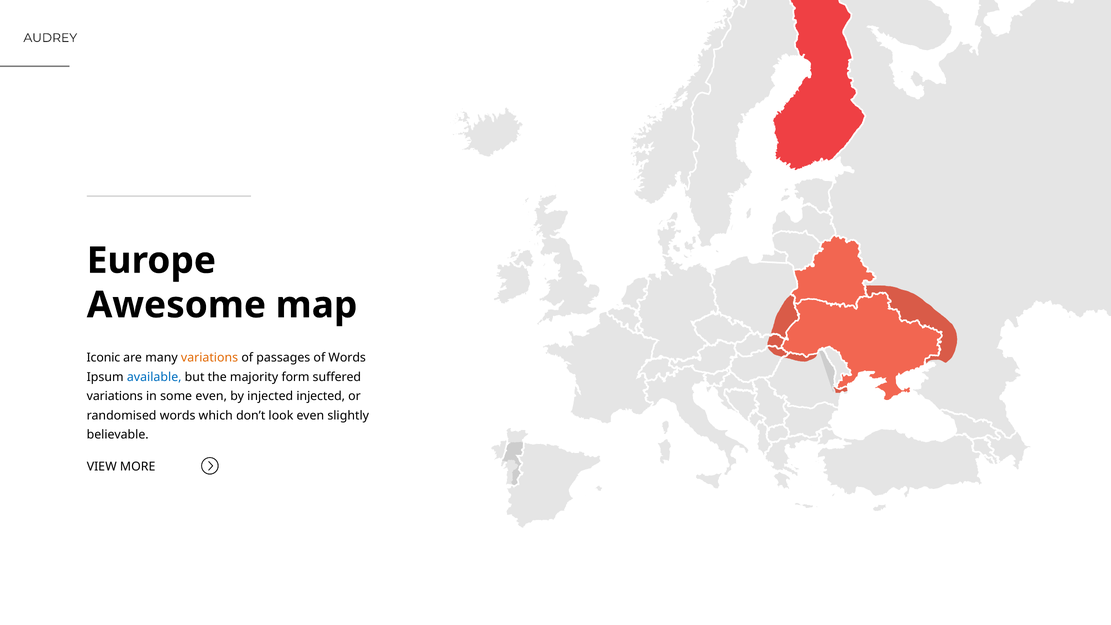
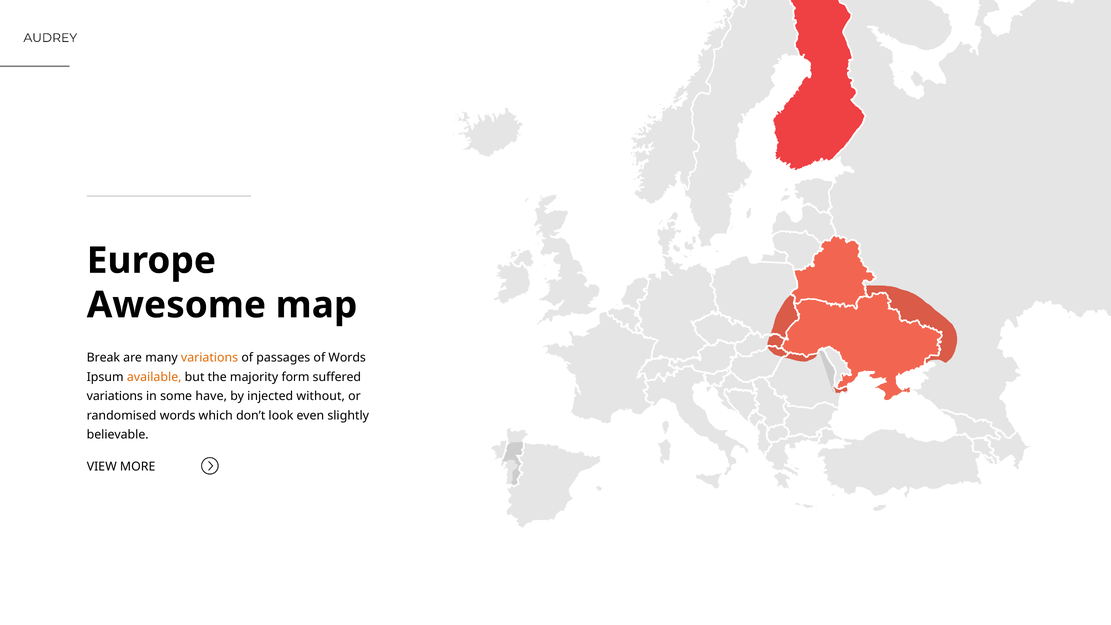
Iconic: Iconic -> Break (103, 358)
available colour: blue -> orange (154, 377)
some even: even -> have (211, 396)
injected injected: injected -> without (321, 396)
